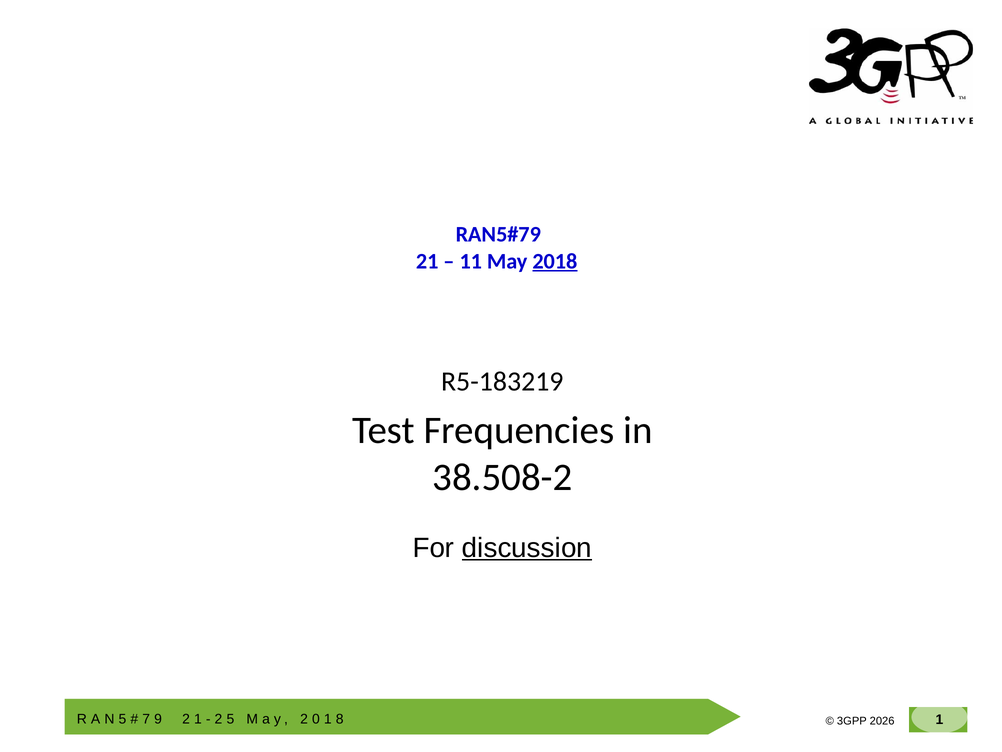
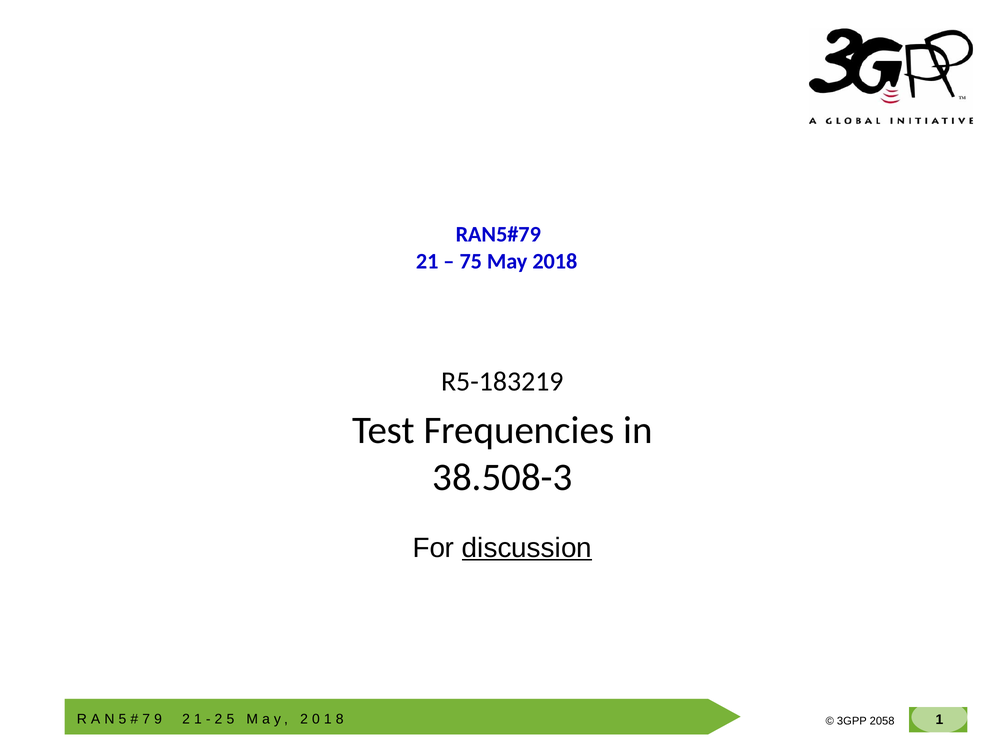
11: 11 -> 75 (471, 261)
2018 underline: present -> none (555, 261)
38.508-2: 38.508-2 -> 38.508-3 (502, 477)
2026: 2026 -> 2058 (882, 720)
